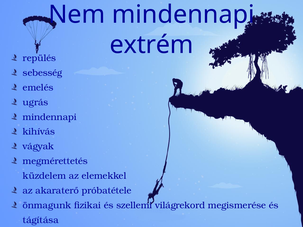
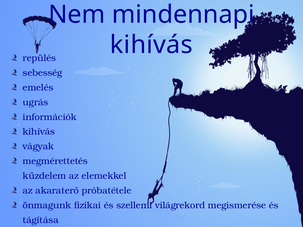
extrém: extrém -> kihívás (151, 45)
mindennapi: mindennapi -> információk (50, 117)
